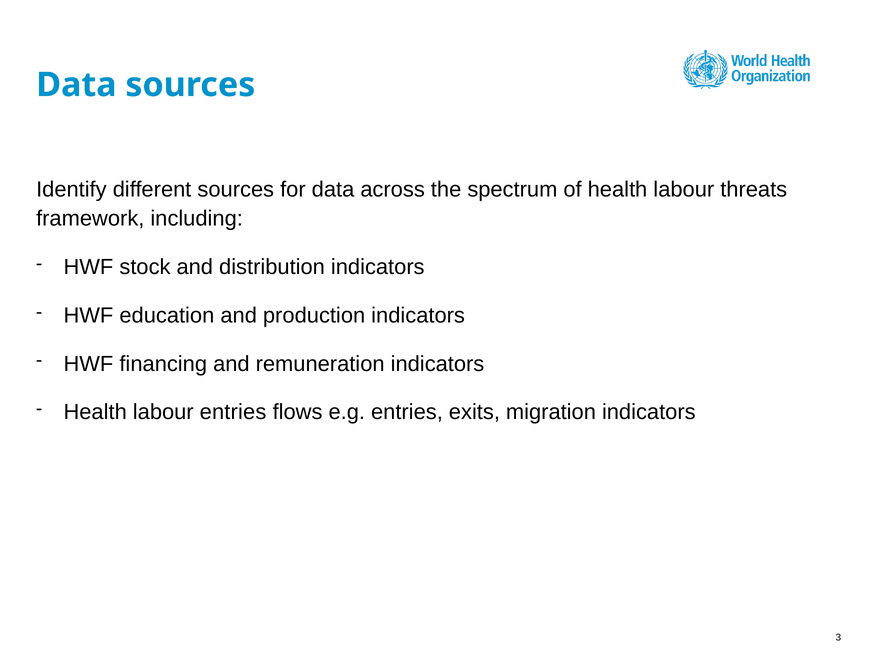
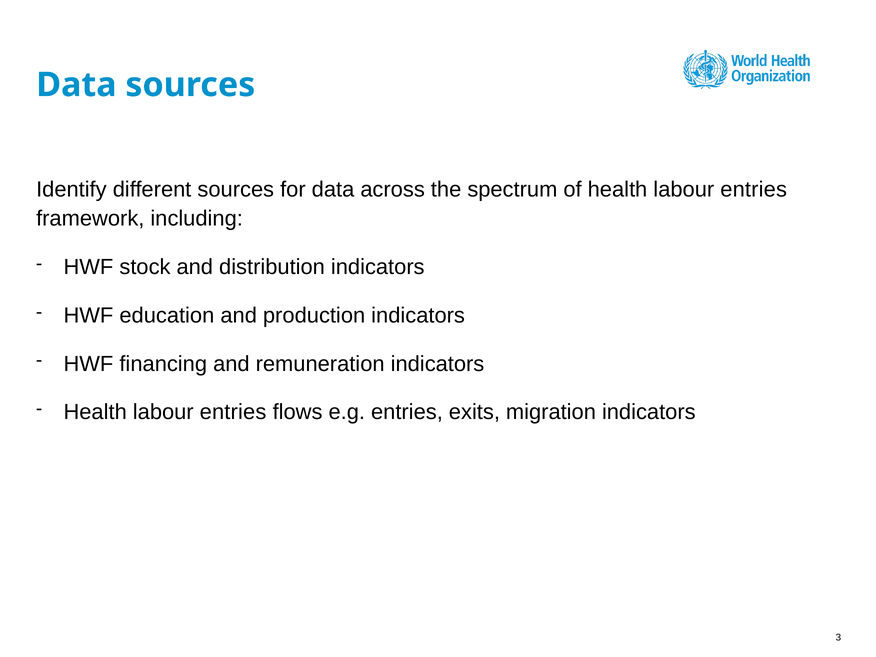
of health labour threats: threats -> entries (754, 190)
